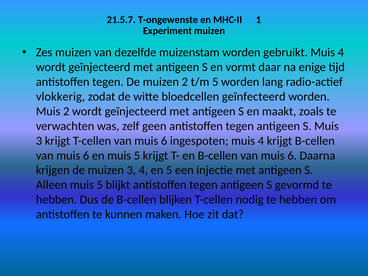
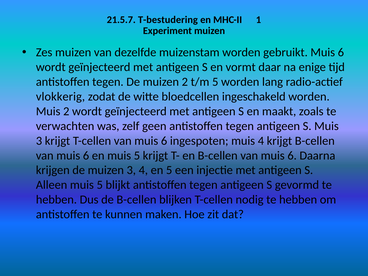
T-ongewenste: T-ongewenste -> T-bestudering (168, 20)
gebruikt Muis 4: 4 -> 6 (341, 52)
geïnfecteerd: geïnfecteerd -> ingeschakeld (254, 97)
